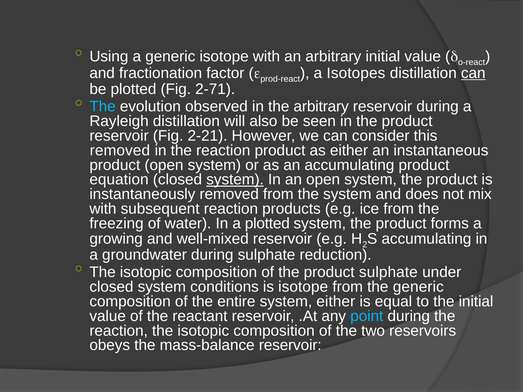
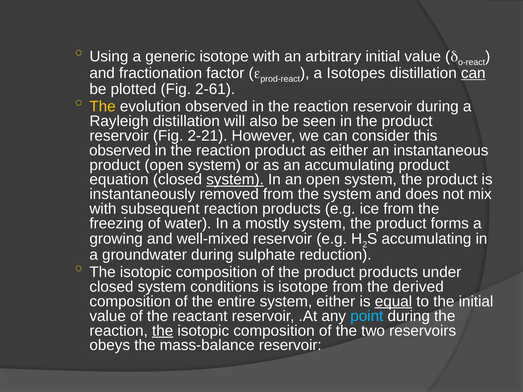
2-71: 2-71 -> 2-61 (215, 89)
The colour: light blue -> yellow (103, 107)
arbitrary: arbitrary -> reaction (321, 107)
removed: removed -> observed (120, 150)
a plotted: plotted -> mostly (267, 224)
product sulphate: sulphate -> products (388, 272)
the generic: generic -> derived (418, 287)
equal underline: none -> present (393, 302)
the underline: none -> present (163, 331)
